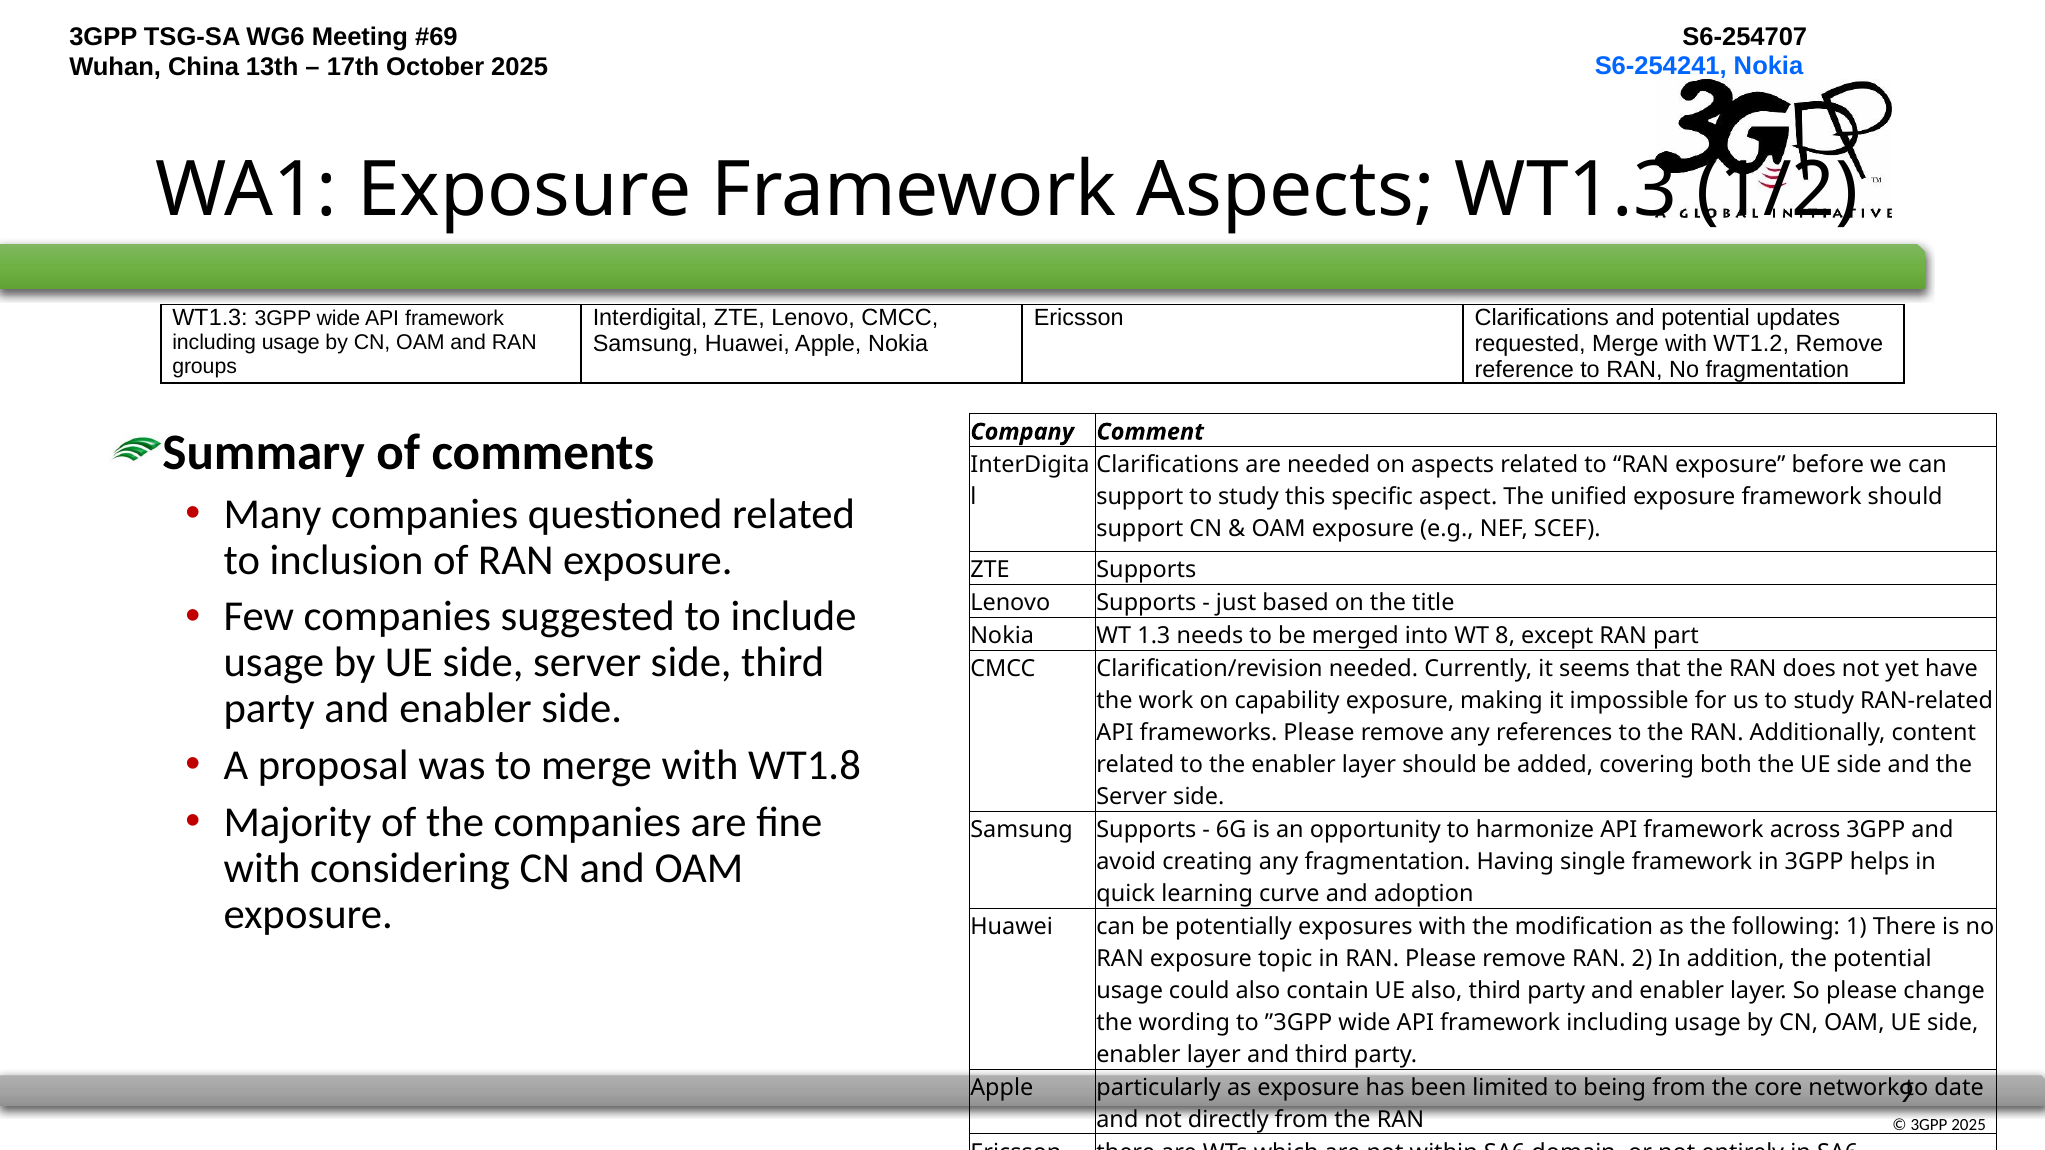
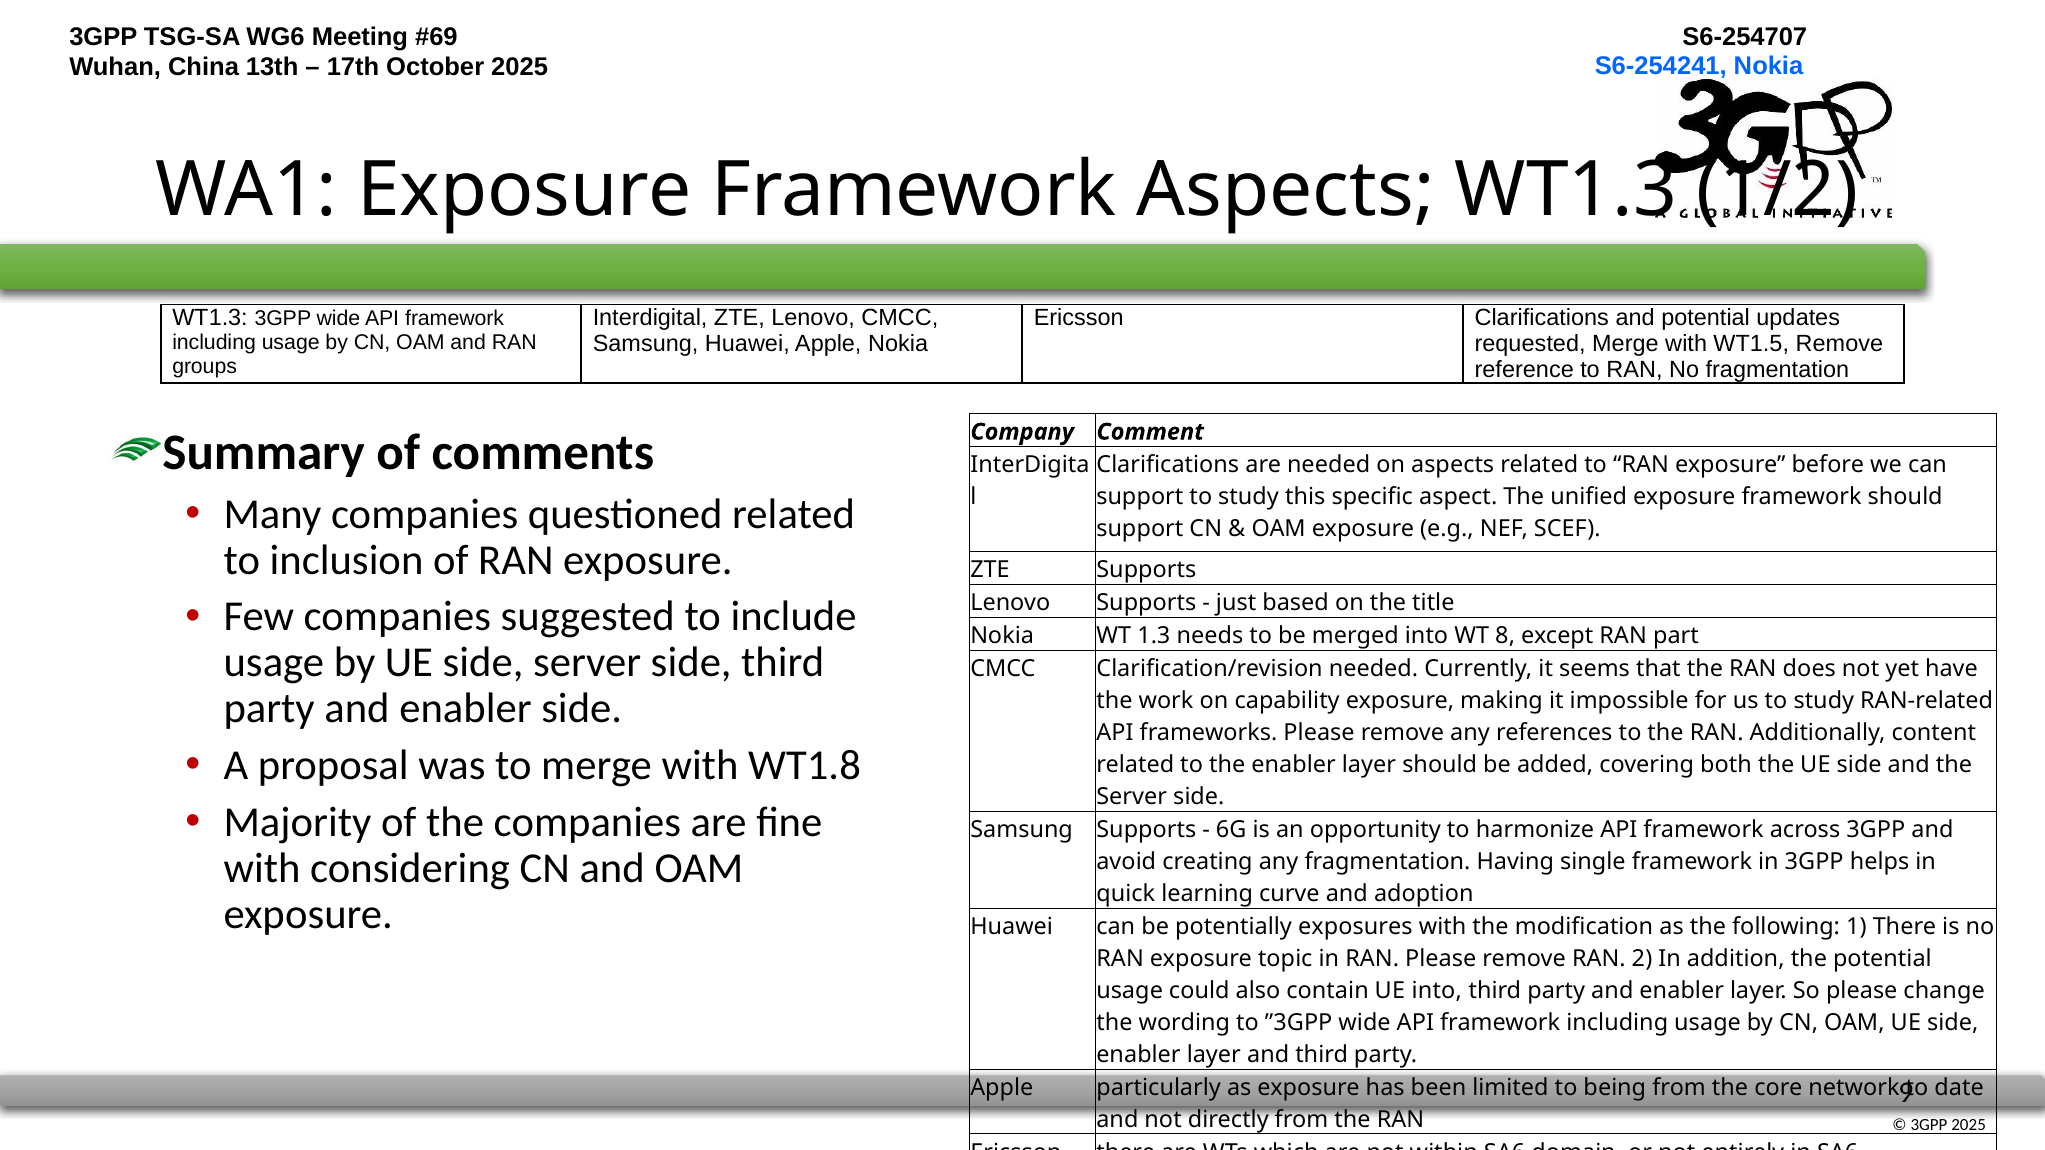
WT1.2: WT1.2 -> WT1.5 (1751, 344)
UE also: also -> into (1437, 991)
